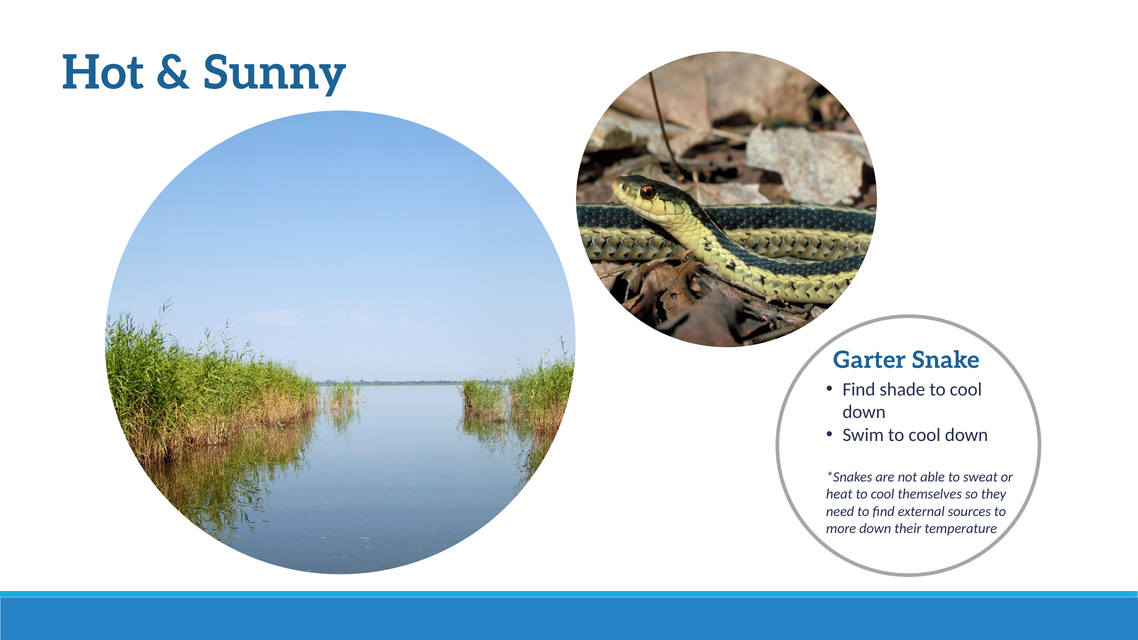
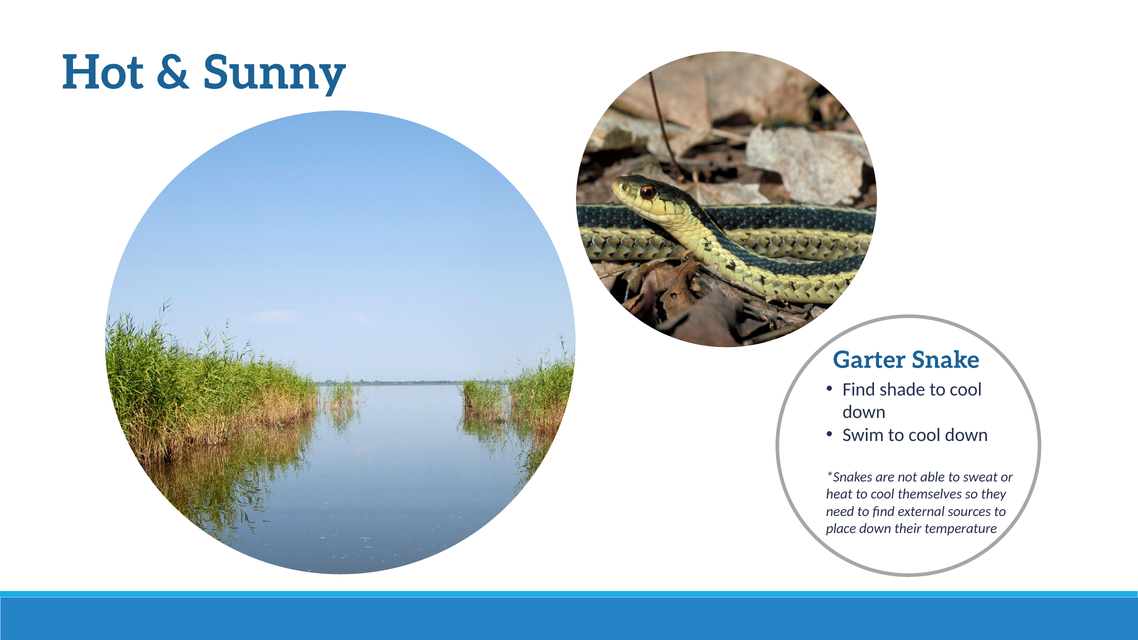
more: more -> place (841, 529)
